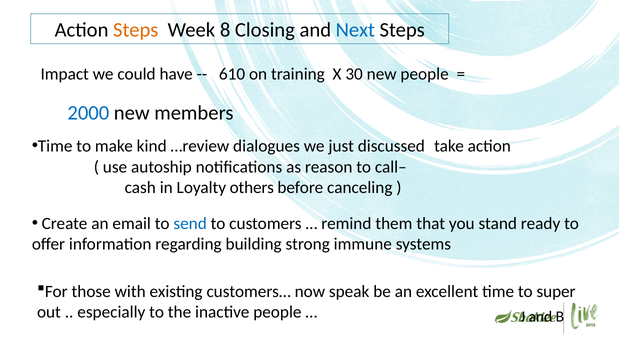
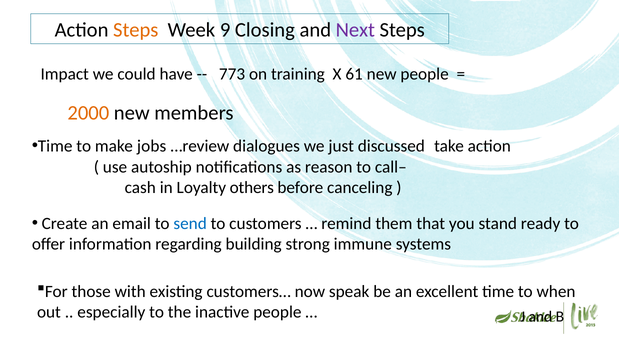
8: 8 -> 9 (225, 30)
Next colour: blue -> purple (355, 30)
610: 610 -> 773 (232, 74)
30: 30 -> 61 (354, 74)
2000 colour: blue -> orange (88, 113)
kind: kind -> jobs (152, 146)
super: super -> when (556, 292)
